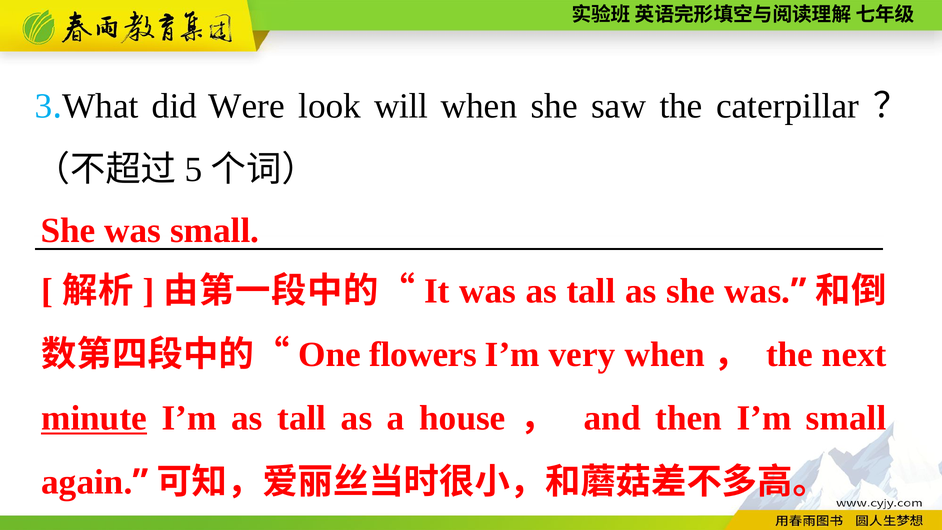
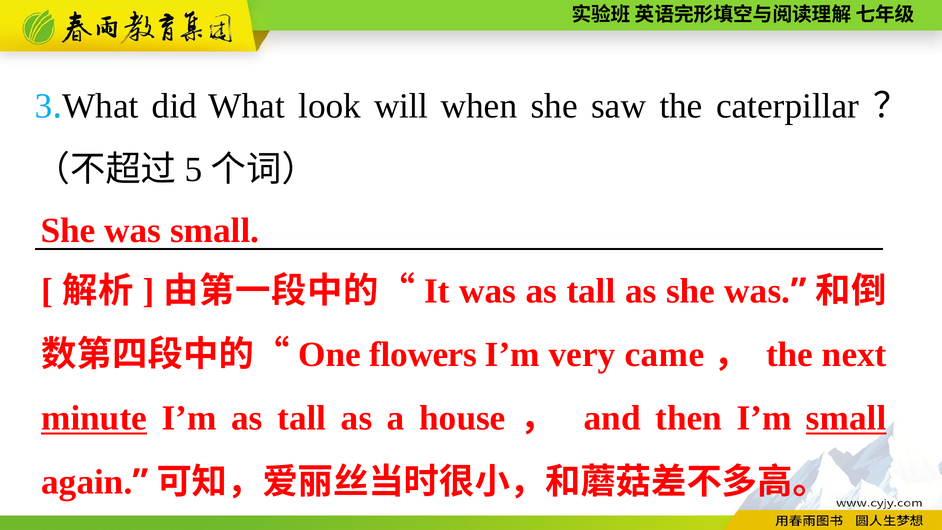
did Were: Were -> What (247, 106)
very when: when -> came (665, 355)
small underline: none -> present (846, 418)
